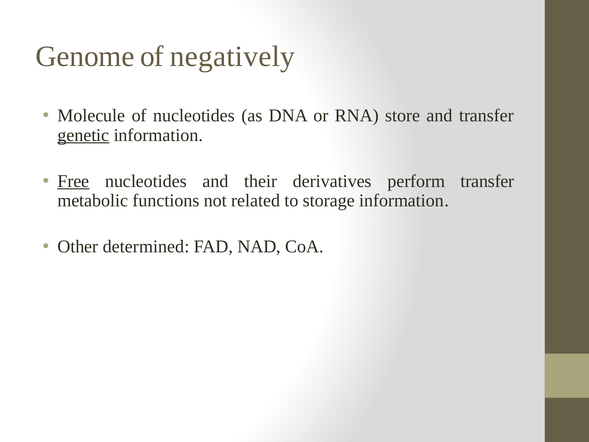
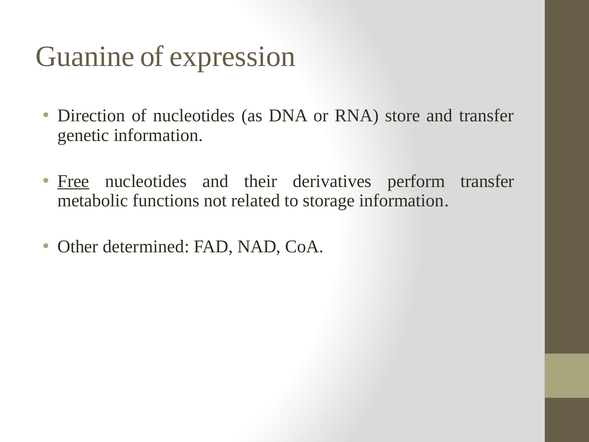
Genome: Genome -> Guanine (85, 57)
negatively: negatively -> expression (232, 57)
Molecule: Molecule -> Direction (91, 116)
genetic underline: present -> none (83, 135)
